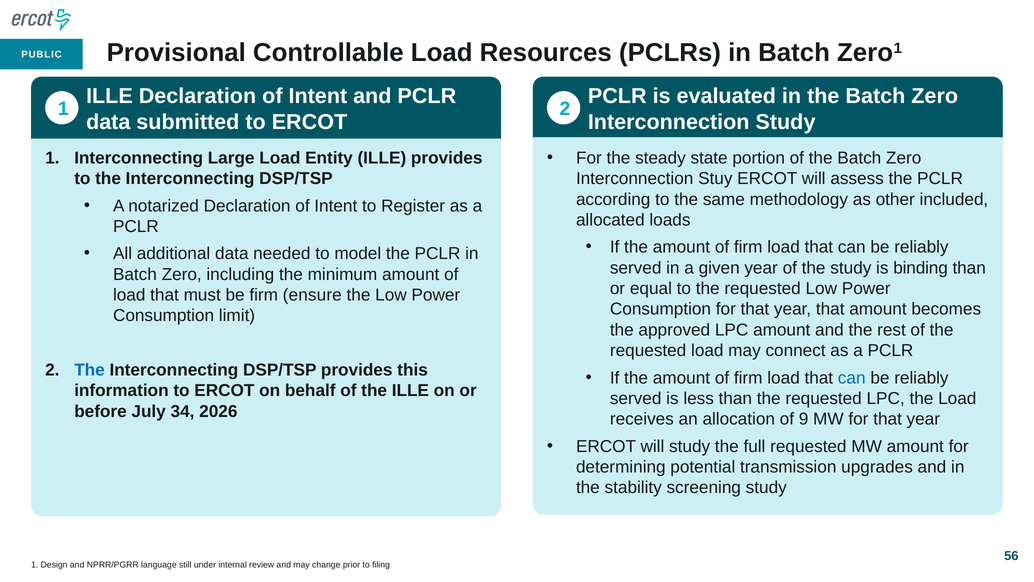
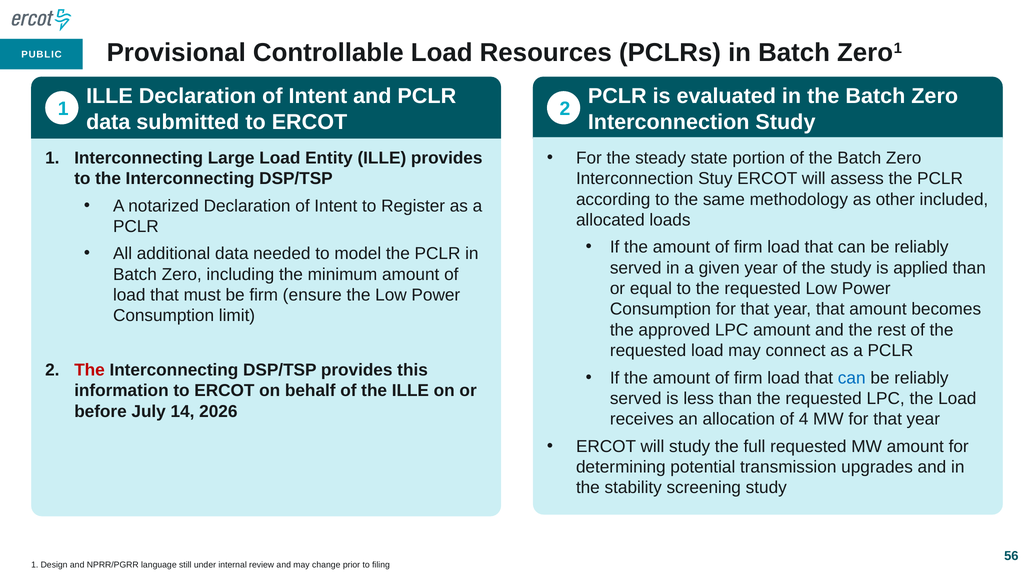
binding: binding -> applied (921, 268)
The colour: blue -> red (90, 370)
34: 34 -> 14 (183, 411)
9: 9 -> 4 (804, 419)
